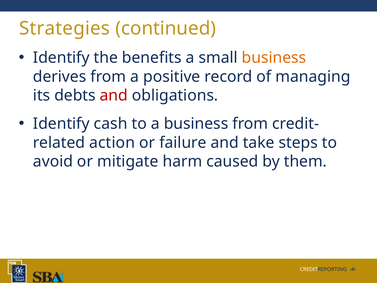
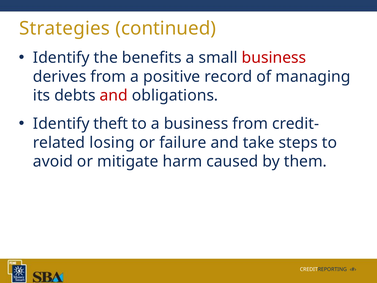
business colour: orange -> red (274, 58)
cash: cash -> theft (111, 124)
action: action -> losing (112, 142)
